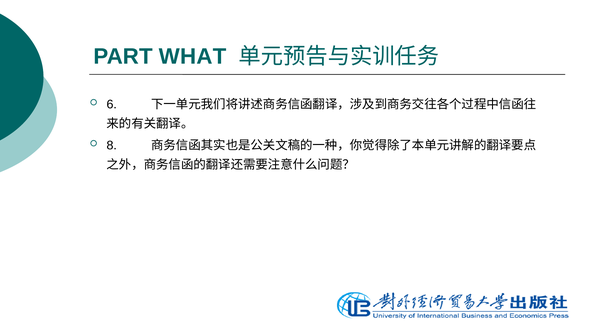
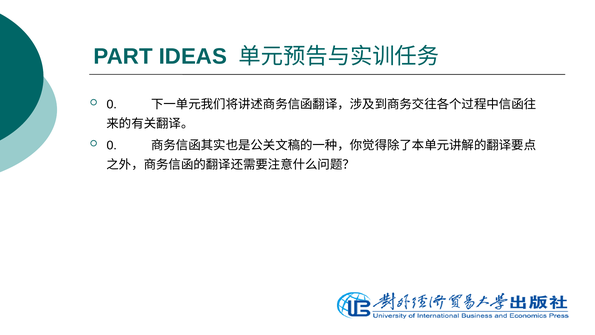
WHAT: WHAT -> IDEAS (193, 56)
6: 6 -> 0 (112, 104)
8: 8 -> 0 (112, 145)
